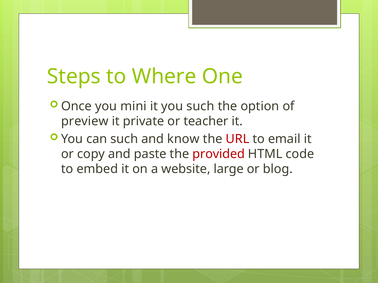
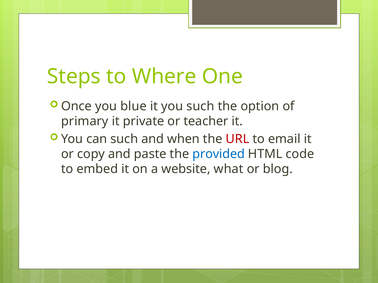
mini: mini -> blue (133, 106)
preview: preview -> primary (85, 122)
know: know -> when (183, 139)
provided colour: red -> blue (219, 154)
large: large -> what (229, 169)
